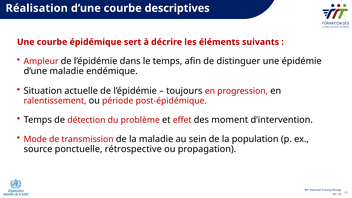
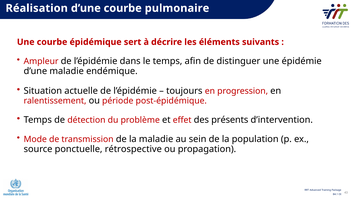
descriptives: descriptives -> pulmonaire (177, 8)
moment: moment -> présents (230, 120)
